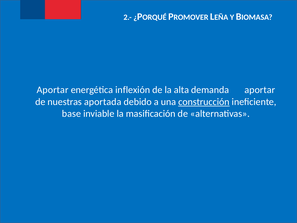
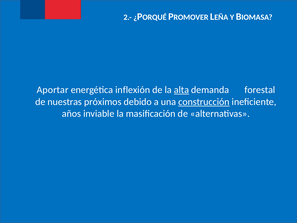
alta underline: none -> present (181, 90)
demanda aportar: aportar -> forestal (260, 90)
aportada: aportada -> próximos (103, 102)
base: base -> años (72, 114)
